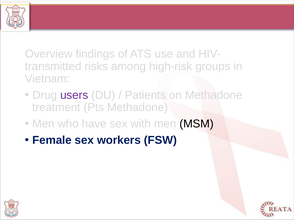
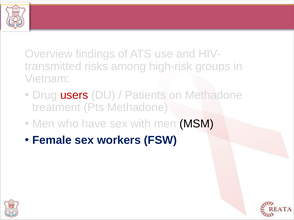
users colour: purple -> red (74, 95)
